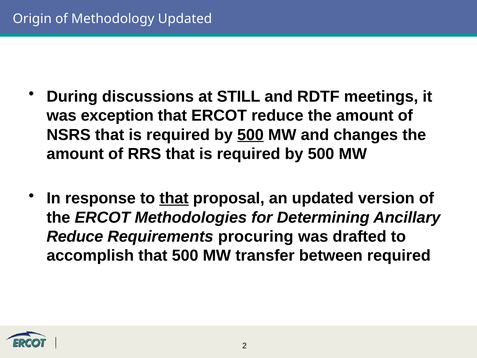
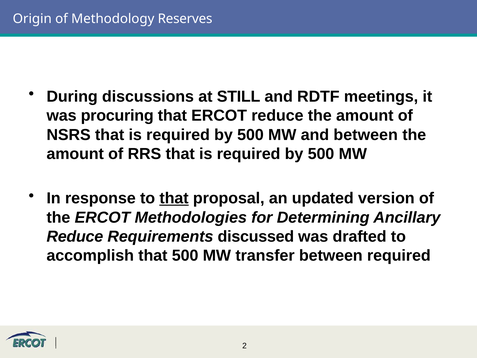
Methodology Updated: Updated -> Reserves (185, 19)
exception: exception -> procuring (117, 116)
500 underline: present -> none (250, 135)
and changes: changes -> between (366, 135)
procuring: procuring -> discussed (256, 236)
